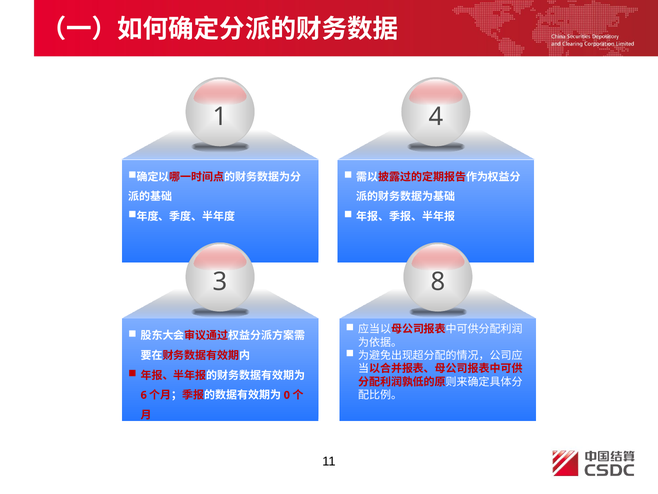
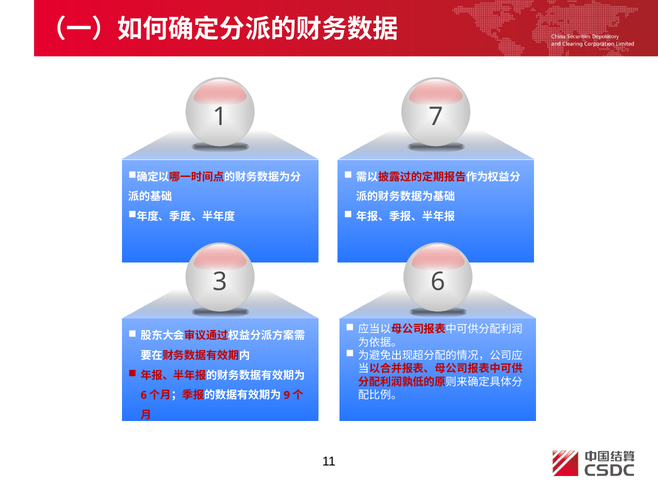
4: 4 -> 7 (436, 116)
3 8: 8 -> 6 (438, 282)
0: 0 -> 9 (287, 395)
